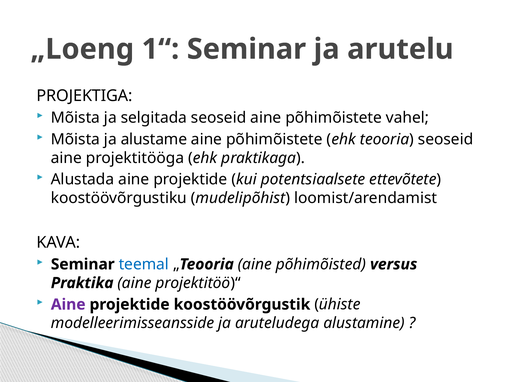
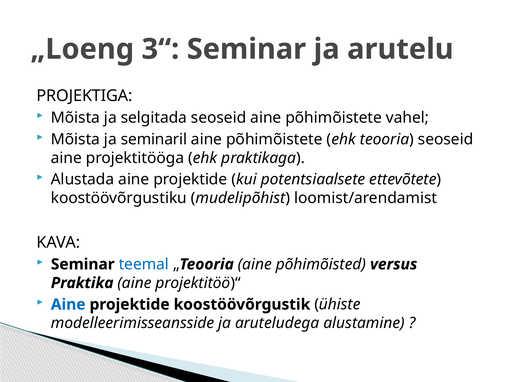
1“: 1“ -> 3“ (160, 49)
alustame: alustame -> seminaril (154, 139)
Aine colour: purple -> blue (68, 304)
